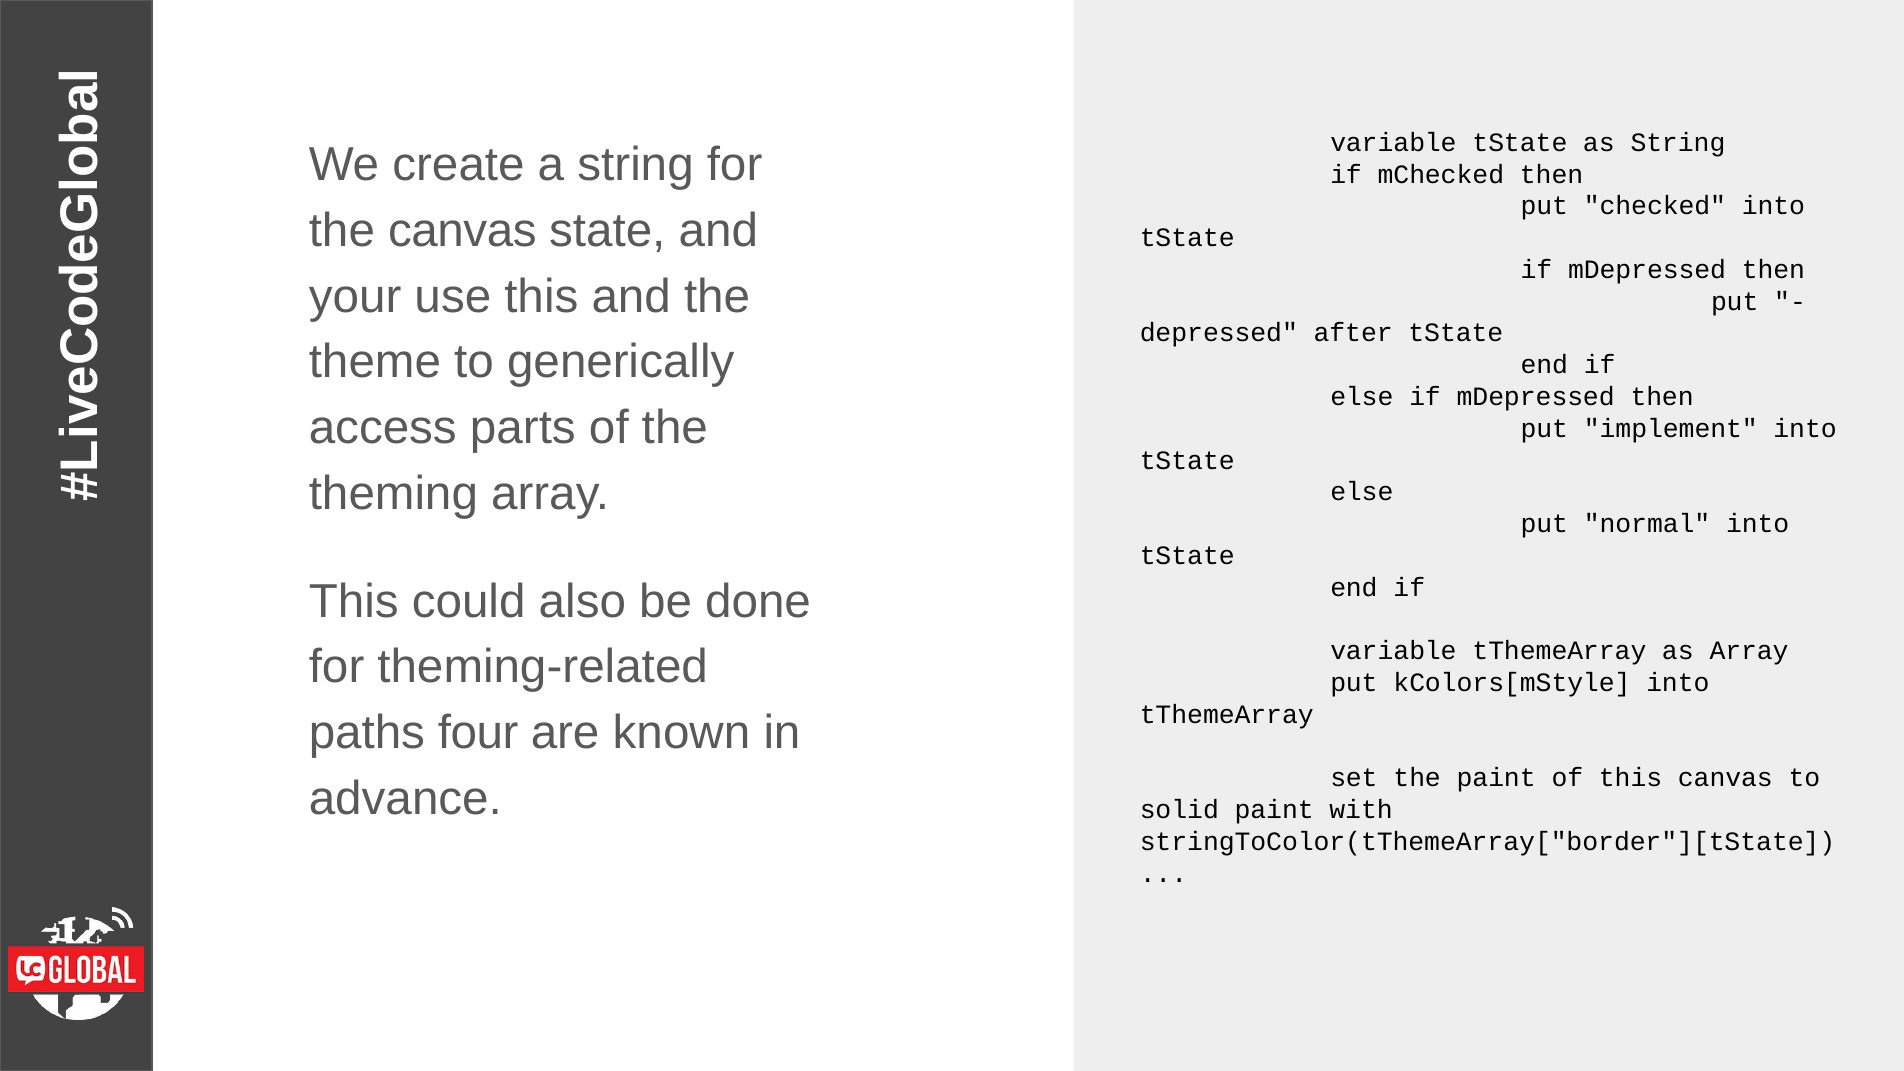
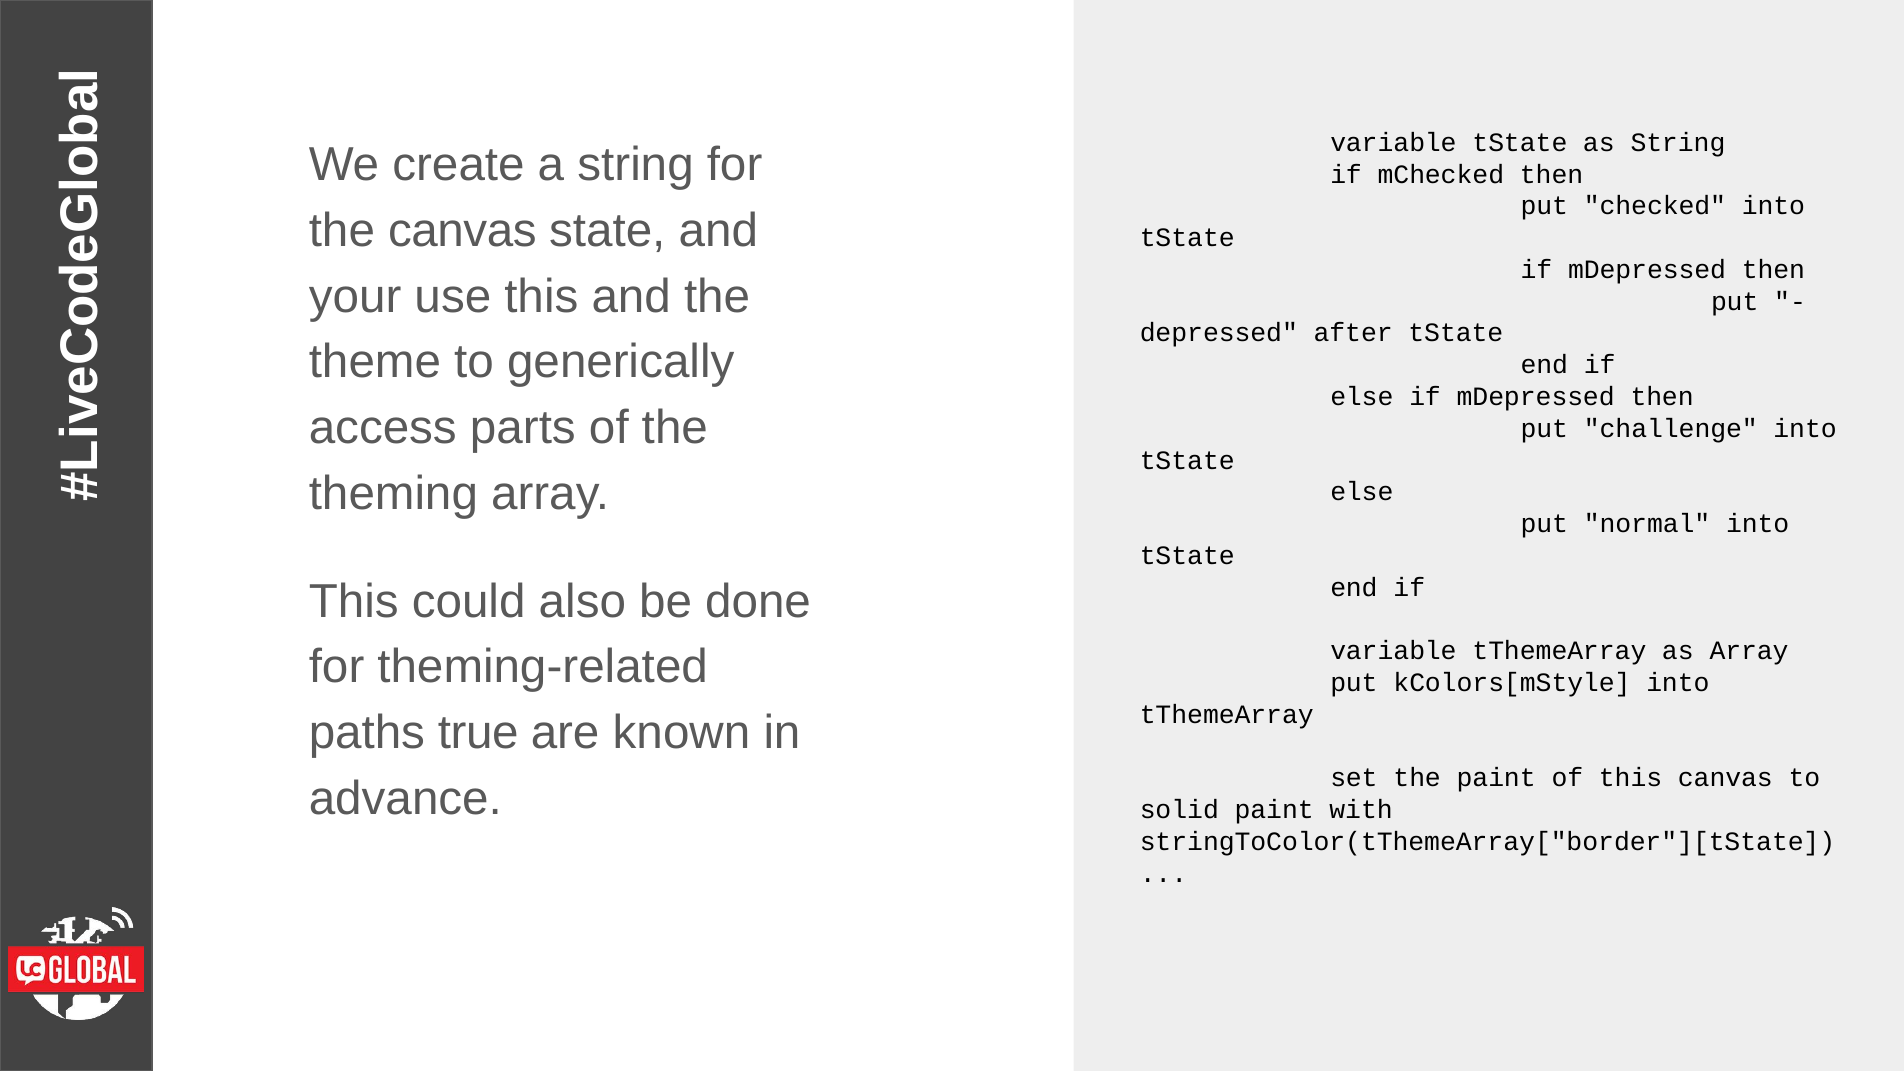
implement: implement -> challenge (1671, 429)
four: four -> true (478, 733)
